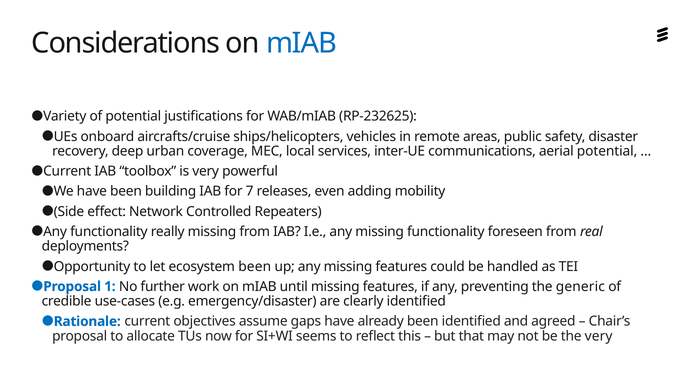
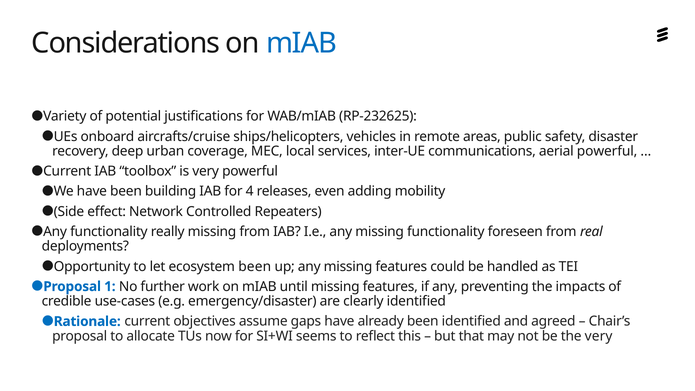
aerial potential: potential -> powerful (607, 151)
7: 7 -> 4 (250, 191)
generic: generic -> impacts (580, 286)
